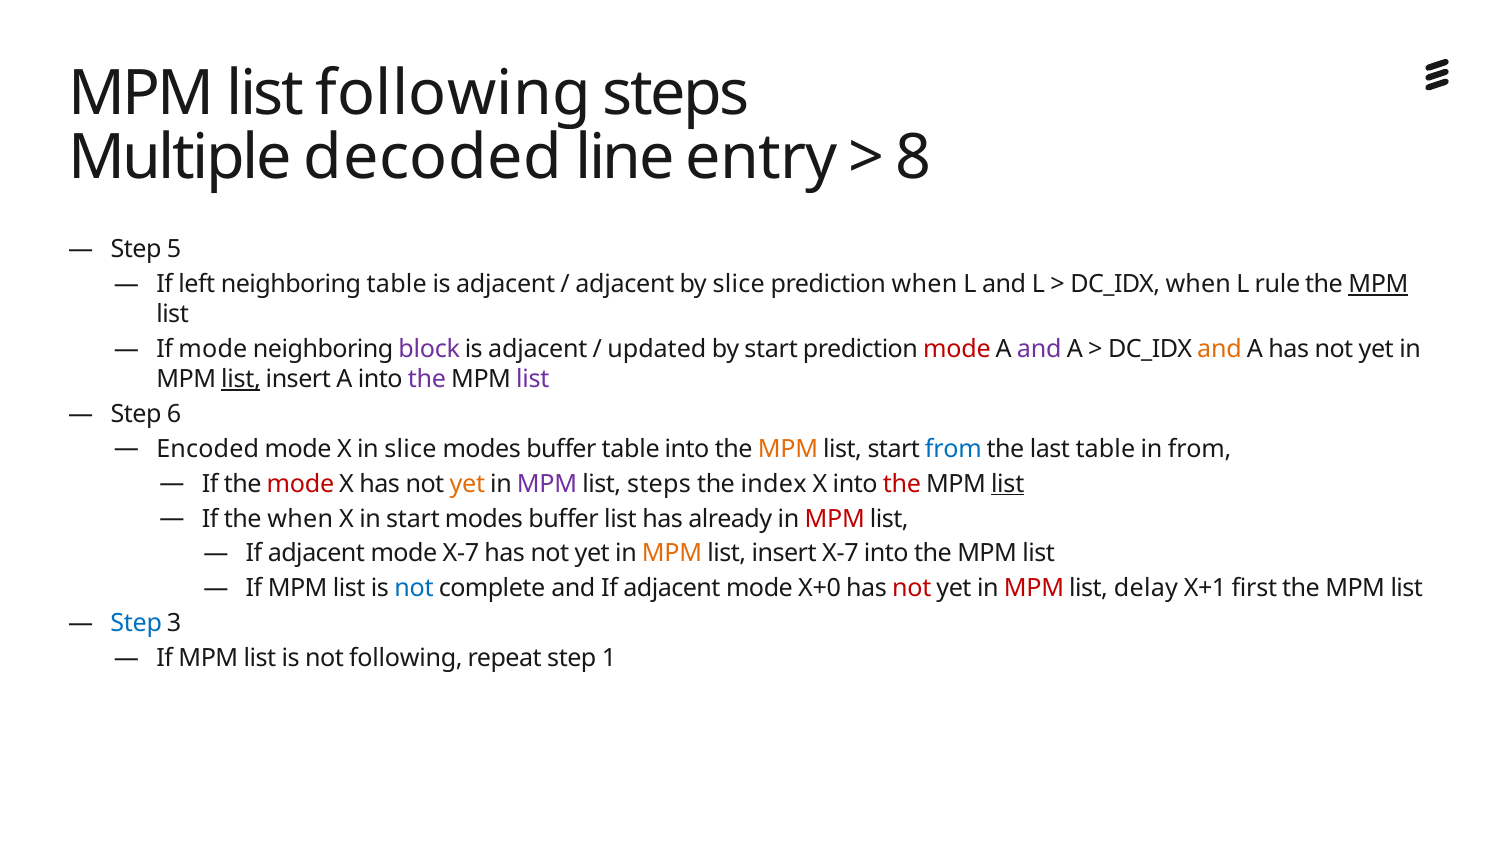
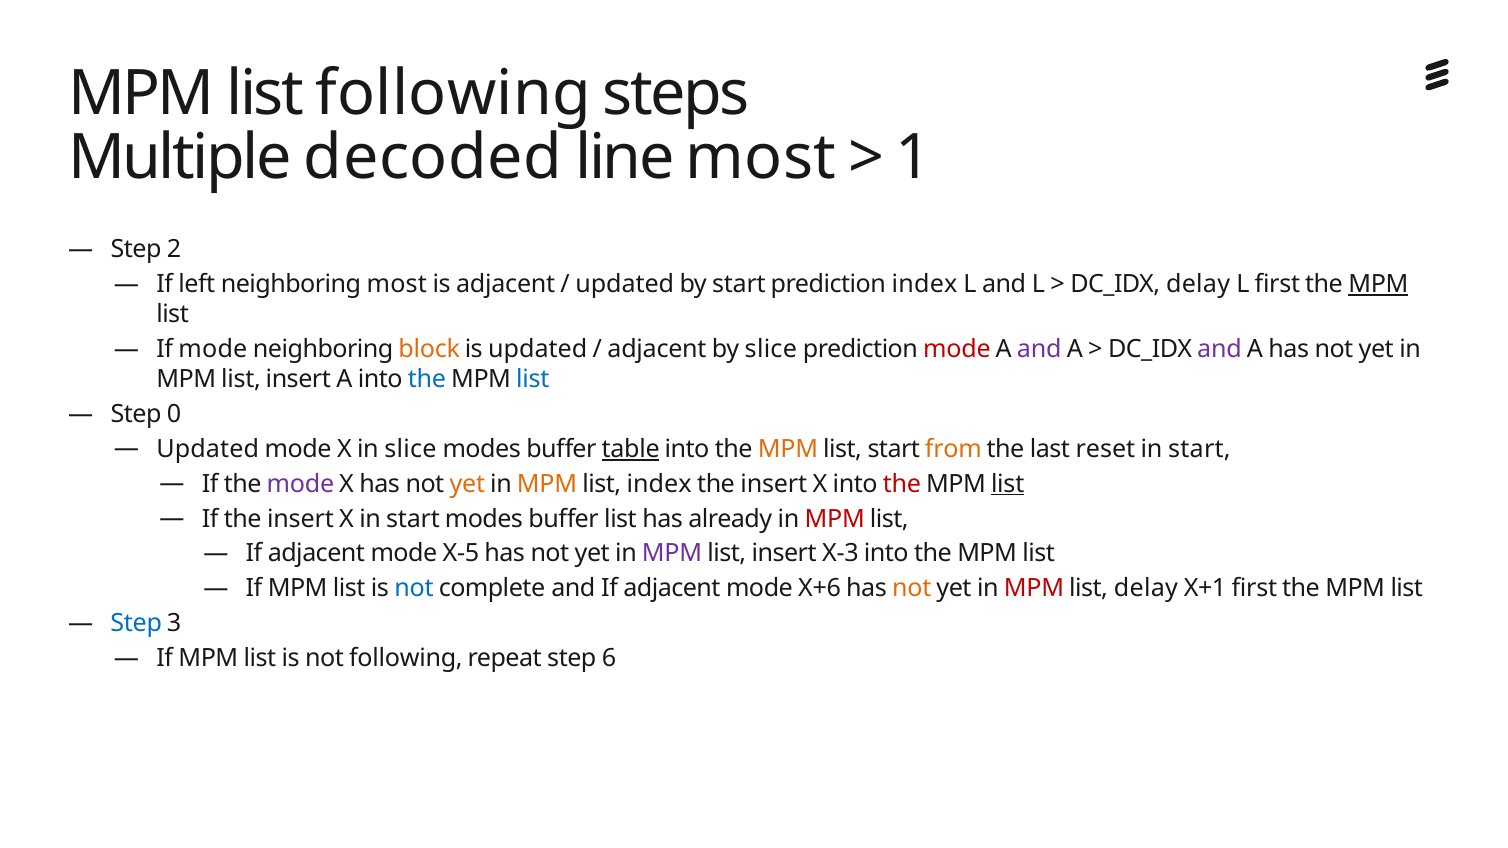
line entry: entry -> most (761, 158)
8: 8 -> 1 (913, 158)
5: 5 -> 2 (174, 249)
neighboring table: table -> most (397, 284)
adjacent: adjacent -> updated (625, 284)
by slice: slice -> start (739, 284)
prediction when: when -> index (925, 284)
DC_IDX when: when -> delay (1198, 284)
L rule: rule -> first (1277, 284)
block colour: purple -> orange (429, 349)
adjacent: adjacent -> updated (538, 349)
updated: updated -> adjacent (657, 349)
by start: start -> slice (771, 349)
and colour: orange -> purple (1220, 349)
list underline: present -> none (241, 379)
the colour: purple -> blue (427, 379)
list colour: purple -> blue (533, 379)
6: 6 -> 0 (174, 414)
Encoded: Encoded -> Updated (208, 449)
table underline: none -> present (631, 449)
from colour: blue -> orange (953, 449)
last table: table -> reset (1105, 449)
from: from -> start (1199, 449)
mode colour: red -> purple (300, 484)
MPM colour: purple -> orange (547, 484)
list steps: steps -> index (659, 484)
index: index -> insert (774, 484)
If the when: when -> insert (300, 519)
mode X-7: X-7 -> X-5 (461, 554)
MPM colour: orange -> purple (672, 554)
insert X-7: X-7 -> X-3 (840, 554)
X+0: X+0 -> X+6 (820, 589)
not colour: red -> orange (912, 589)
1: 1 -> 6 (609, 658)
